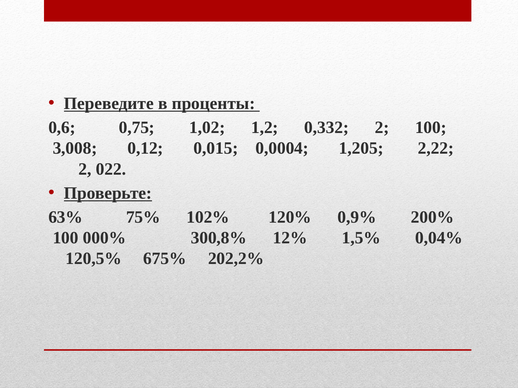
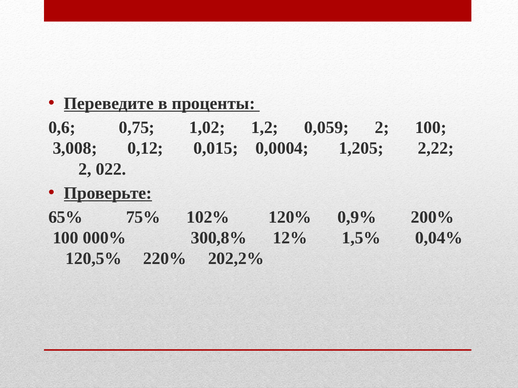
0,332: 0,332 -> 0,059 (327, 128)
63%: 63% -> 65% (66, 218)
675%: 675% -> 220% (165, 259)
